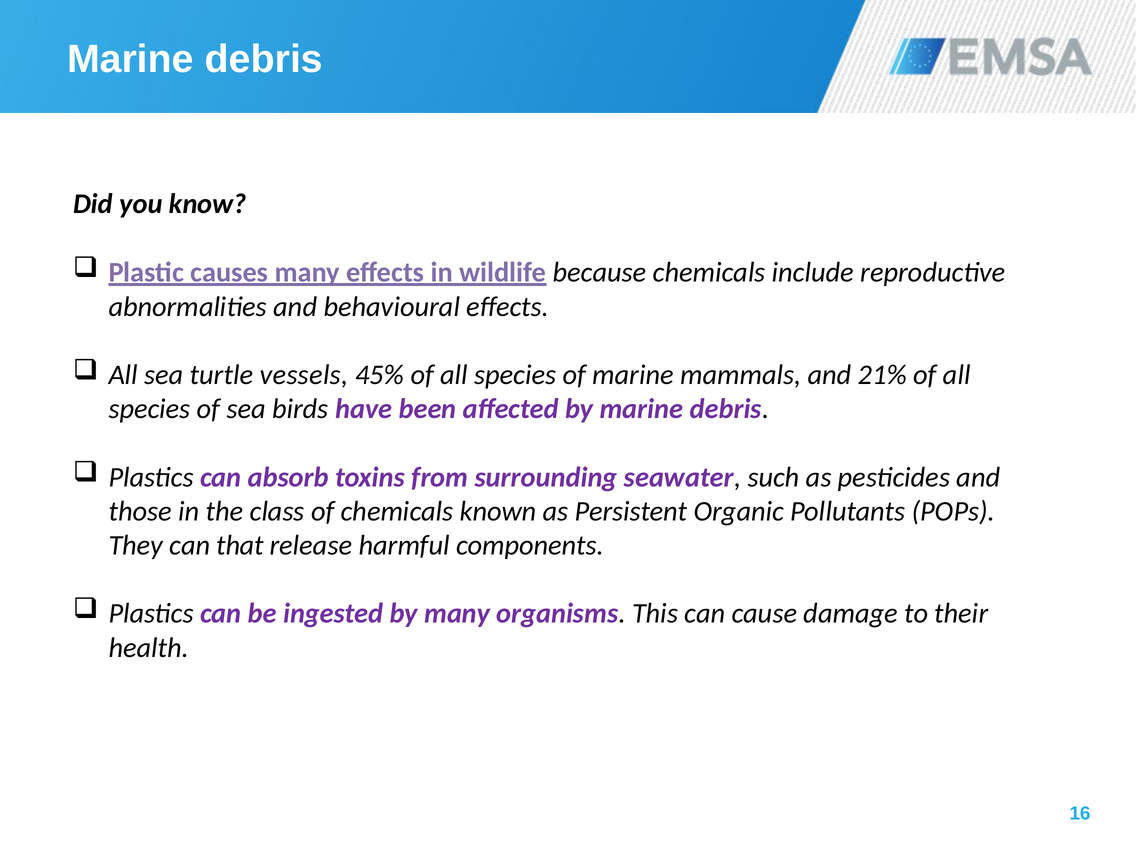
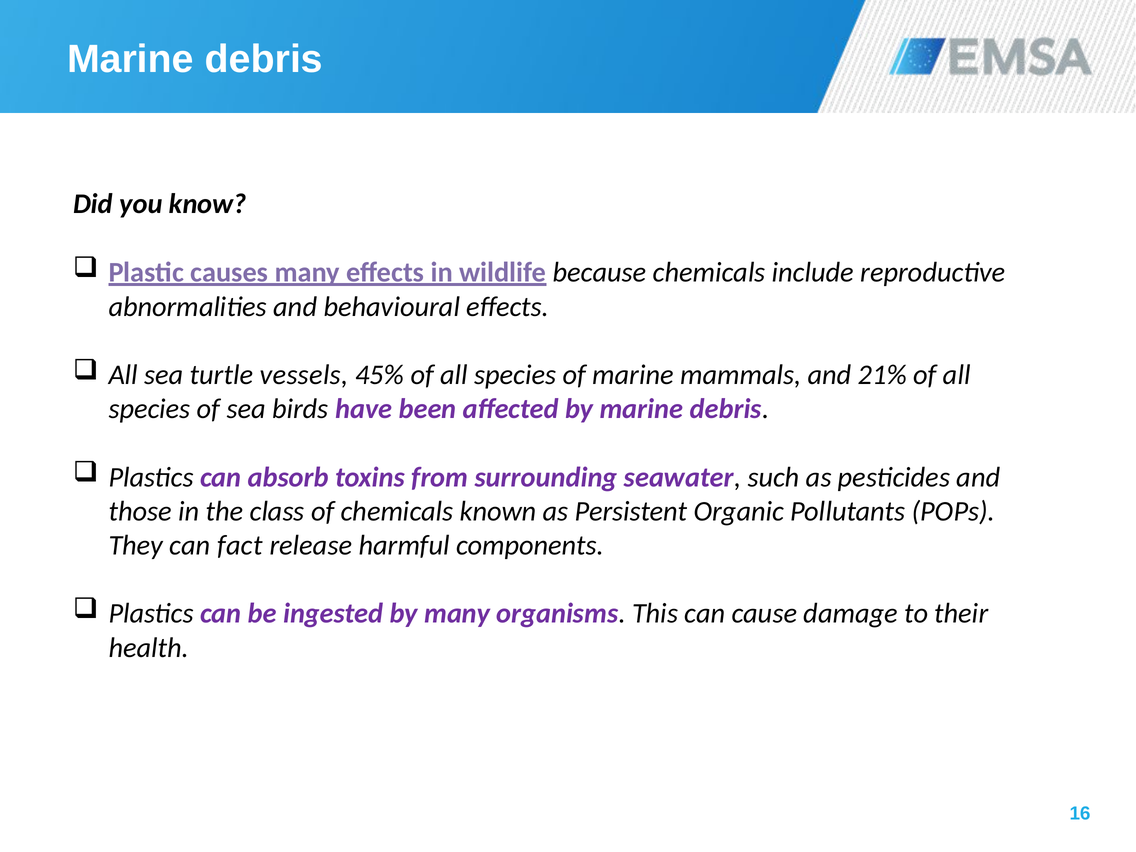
that: that -> fact (240, 545)
